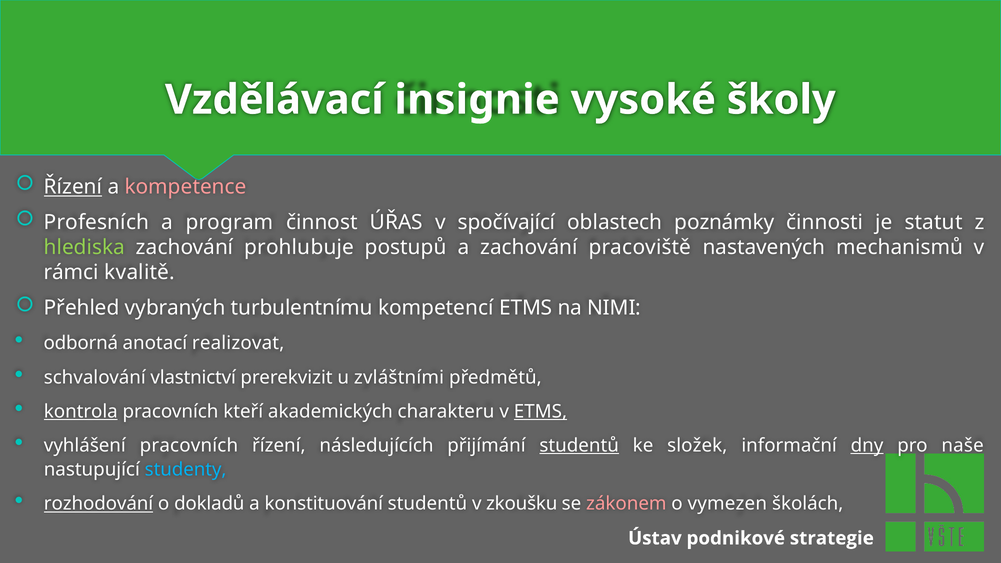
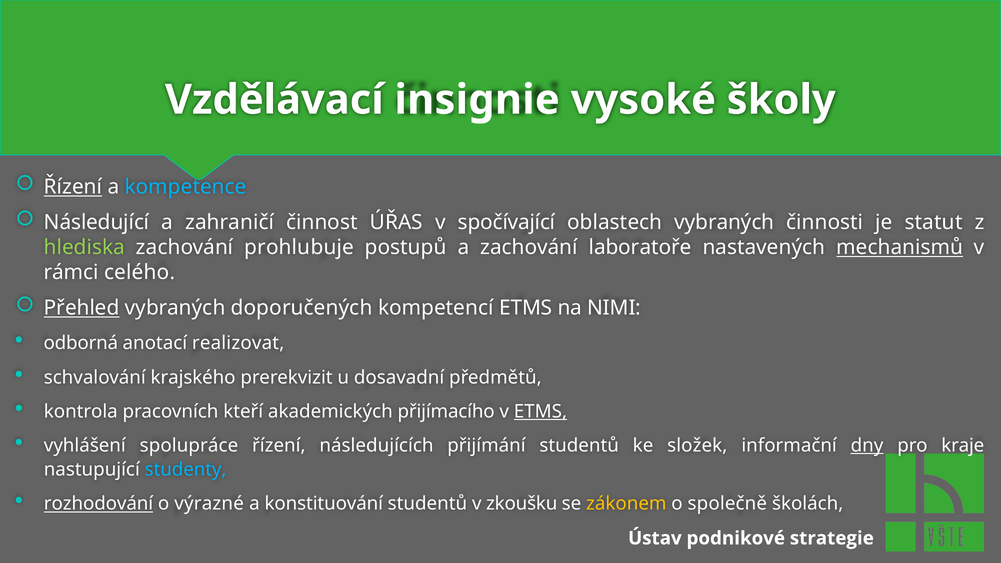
kompetence colour: pink -> light blue (186, 187)
Profesních: Profesních -> Následující (97, 222)
program: program -> zahraničí (230, 222)
oblastech poznámky: poznámky -> vybraných (724, 222)
pracoviště: pracoviště -> laboratoře (640, 248)
mechanismů underline: none -> present (900, 248)
kvalitě: kvalitě -> celého (140, 273)
Přehled underline: none -> present (82, 308)
turbulentnímu: turbulentnímu -> doporučených (302, 308)
vlastnictví: vlastnictví -> krajského (193, 377)
zvláštními: zvláštními -> dosavadní (399, 377)
kontrola underline: present -> none (81, 412)
charakteru: charakteru -> přijímacího (446, 412)
vyhlášení pracovních: pracovních -> spolupráce (189, 446)
studentů underline: present -> none (579, 446)
naše: naše -> kraje (963, 446)
dokladů: dokladů -> výrazné (209, 504)
zákonem colour: pink -> yellow (626, 504)
vymezen: vymezen -> společně (727, 504)
